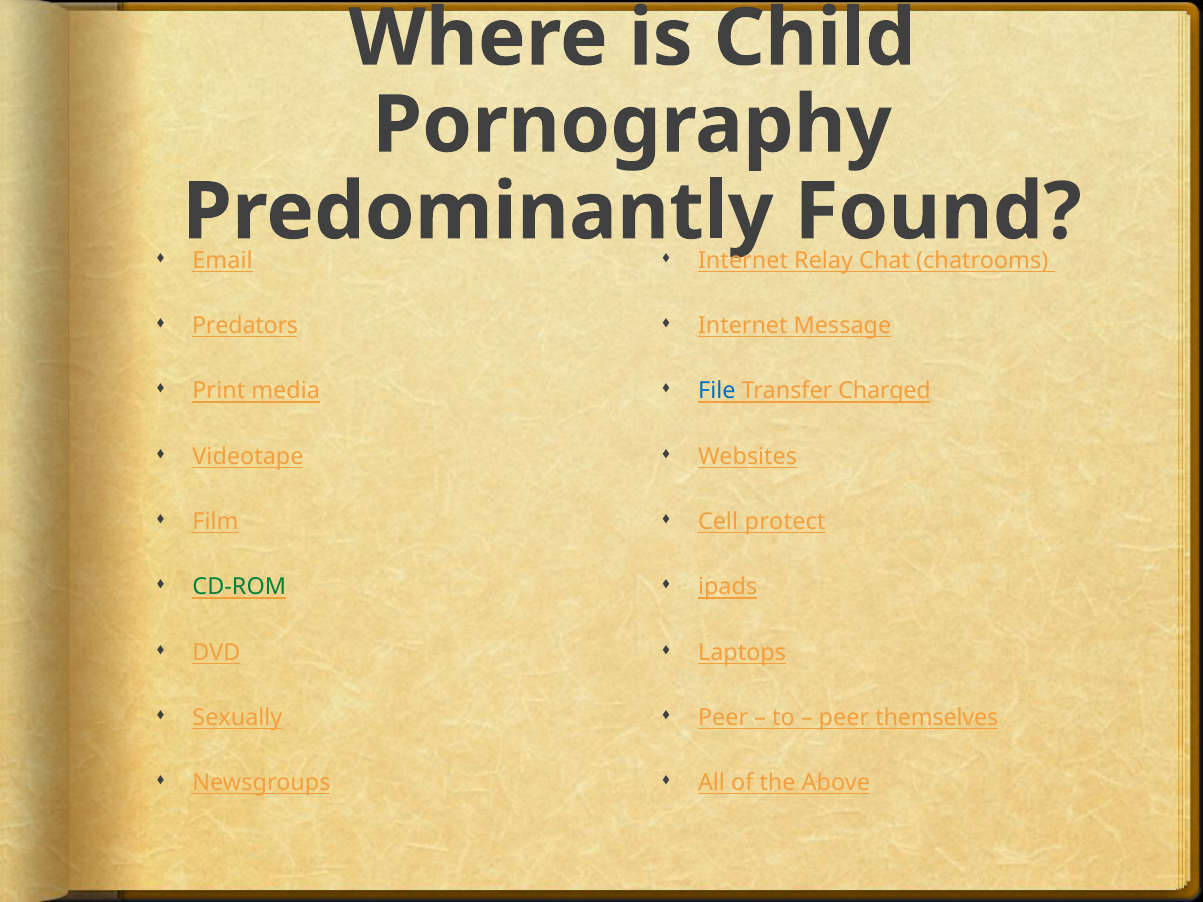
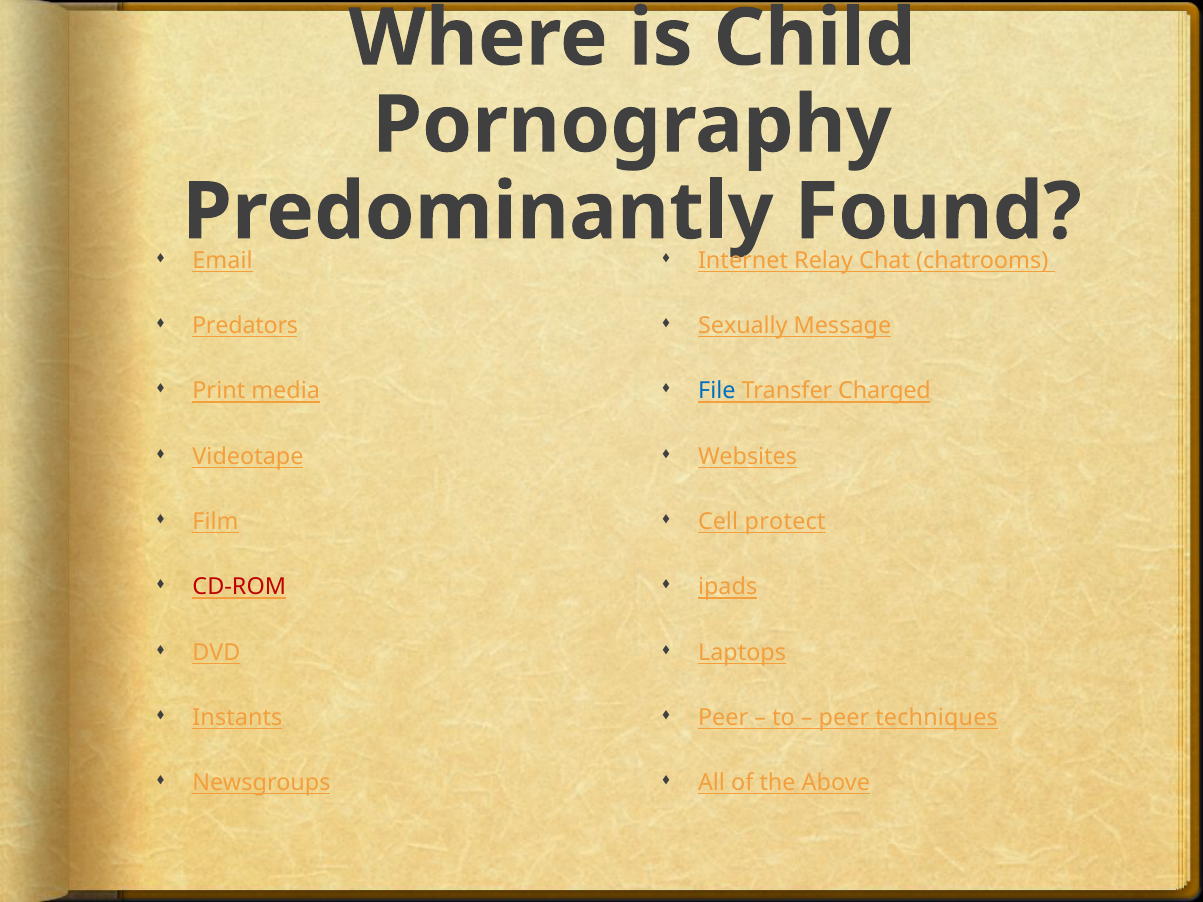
Internet: Internet -> Sexually (743, 326)
CD-ROM colour: green -> red (239, 587)
Sexually: Sexually -> Instants (237, 718)
themselves: themselves -> techniques (937, 718)
